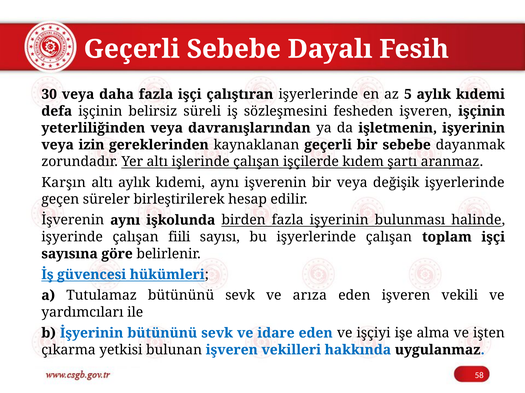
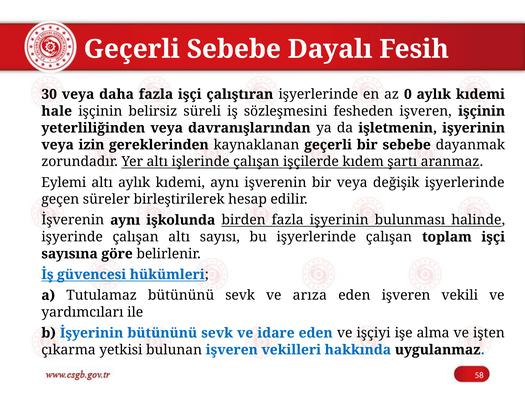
5: 5 -> 0 (408, 94)
defa: defa -> hale (57, 111)
Karşın: Karşın -> Eylemi (64, 183)
çalışan fiili: fiili -> altı (179, 237)
